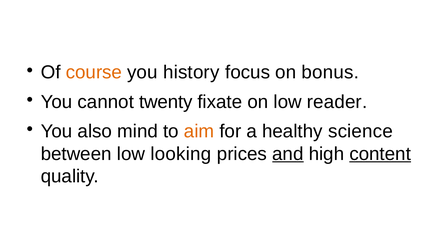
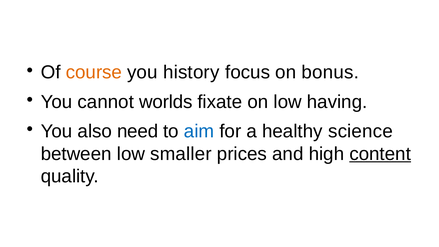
twenty: twenty -> worlds (166, 102)
reader: reader -> having (337, 102)
mind: mind -> need (138, 131)
aim colour: orange -> blue (199, 131)
looking: looking -> smaller (181, 154)
and underline: present -> none (288, 154)
